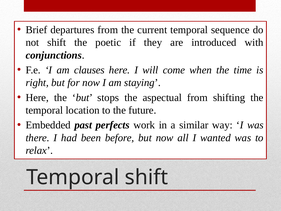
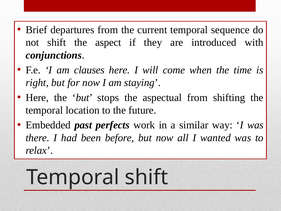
poetic: poetic -> aspect (108, 42)
